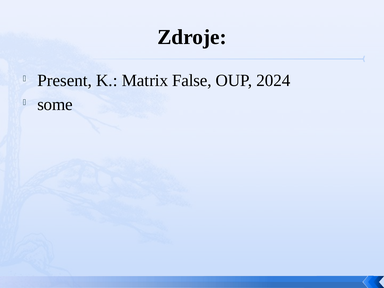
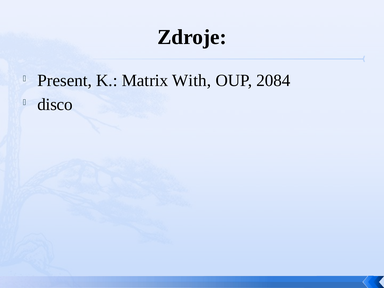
False: False -> With (192, 81)
2024: 2024 -> 2084 (273, 81)
some: some -> disco (55, 104)
